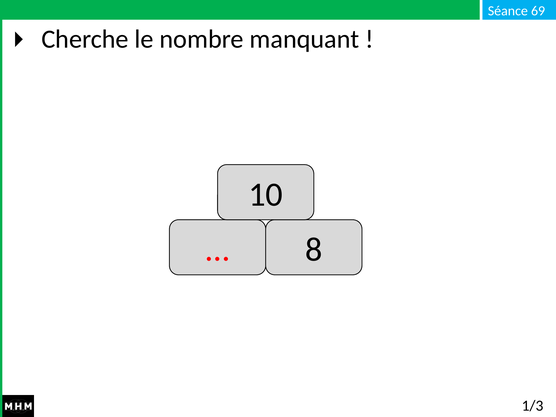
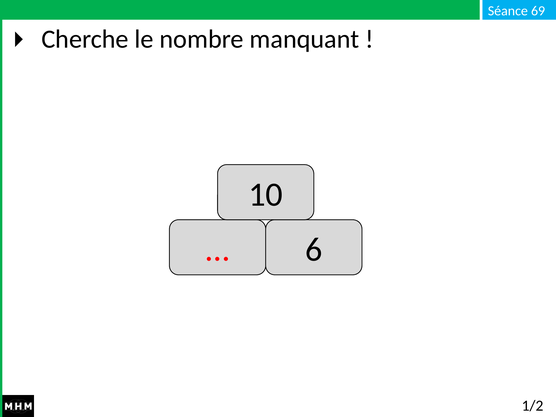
8: 8 -> 6 (314, 250)
1/3: 1/3 -> 1/2 (533, 406)
